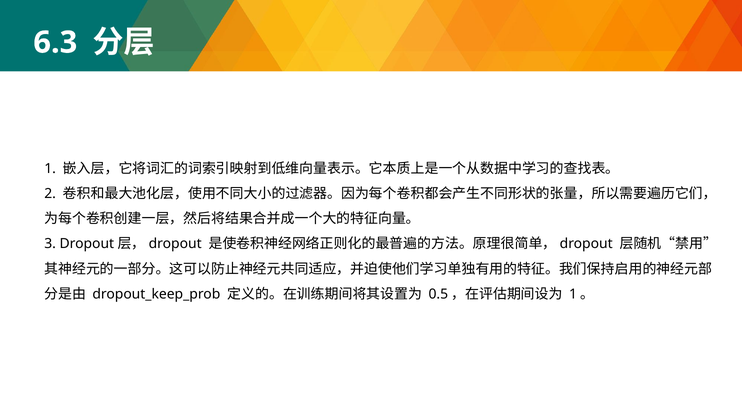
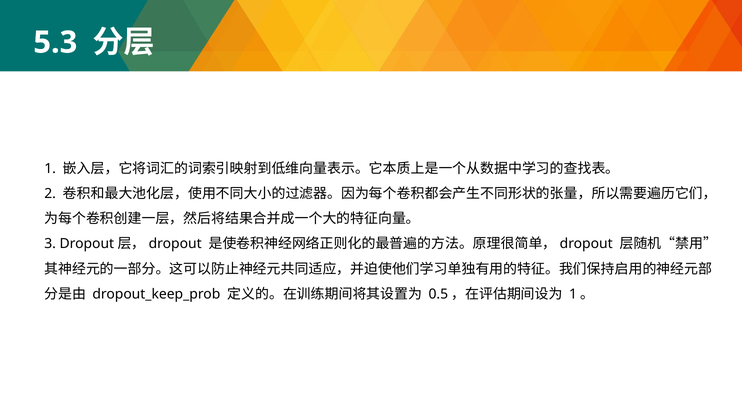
6.3: 6.3 -> 5.3 (55, 42)
